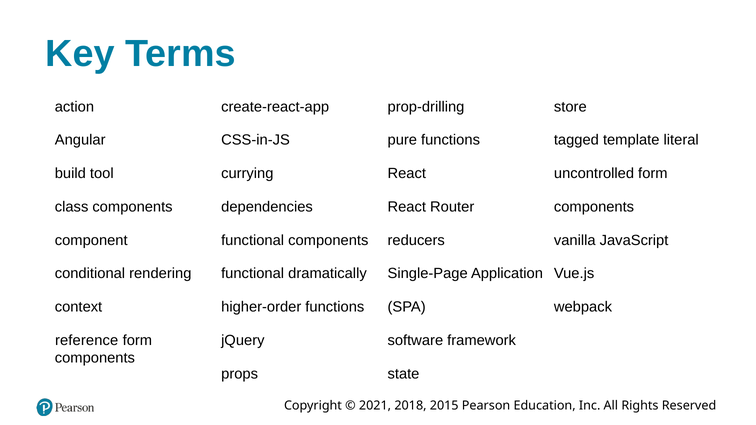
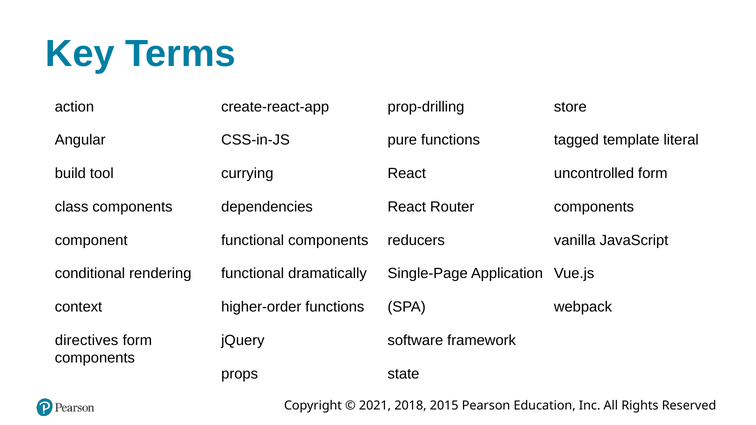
reference: reference -> directives (87, 341)
